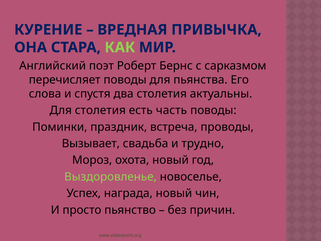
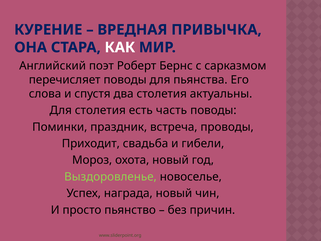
КАК colour: light green -> white (120, 47)
Вызывает: Вызывает -> Приходит (91, 143)
трудно: трудно -> гибели (203, 143)
